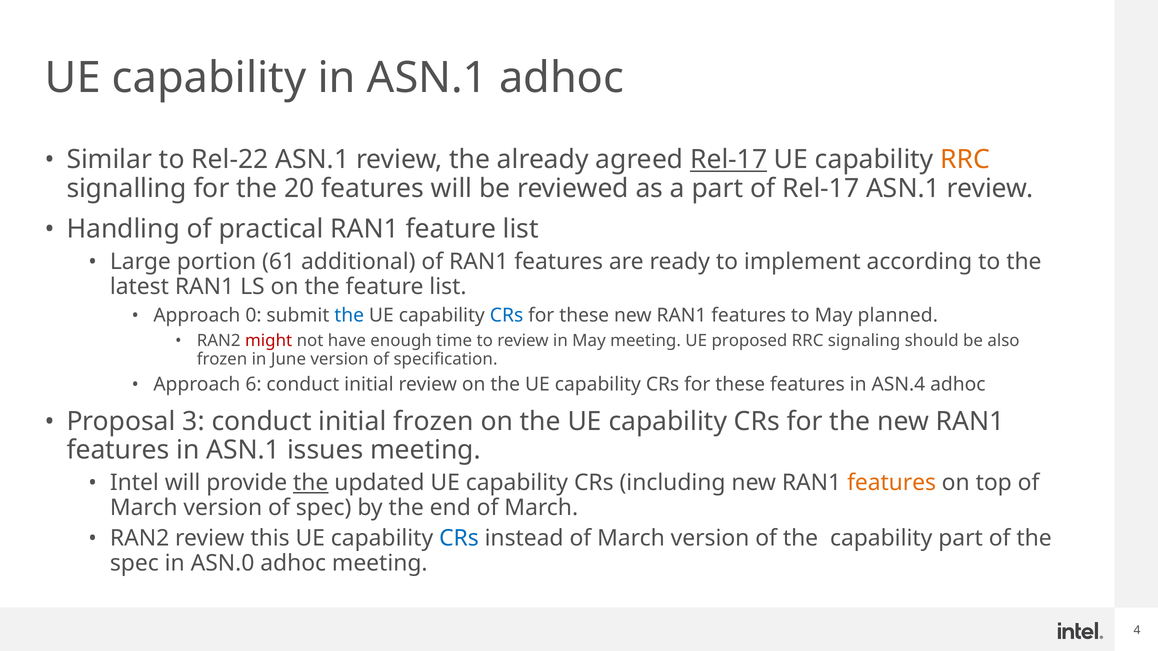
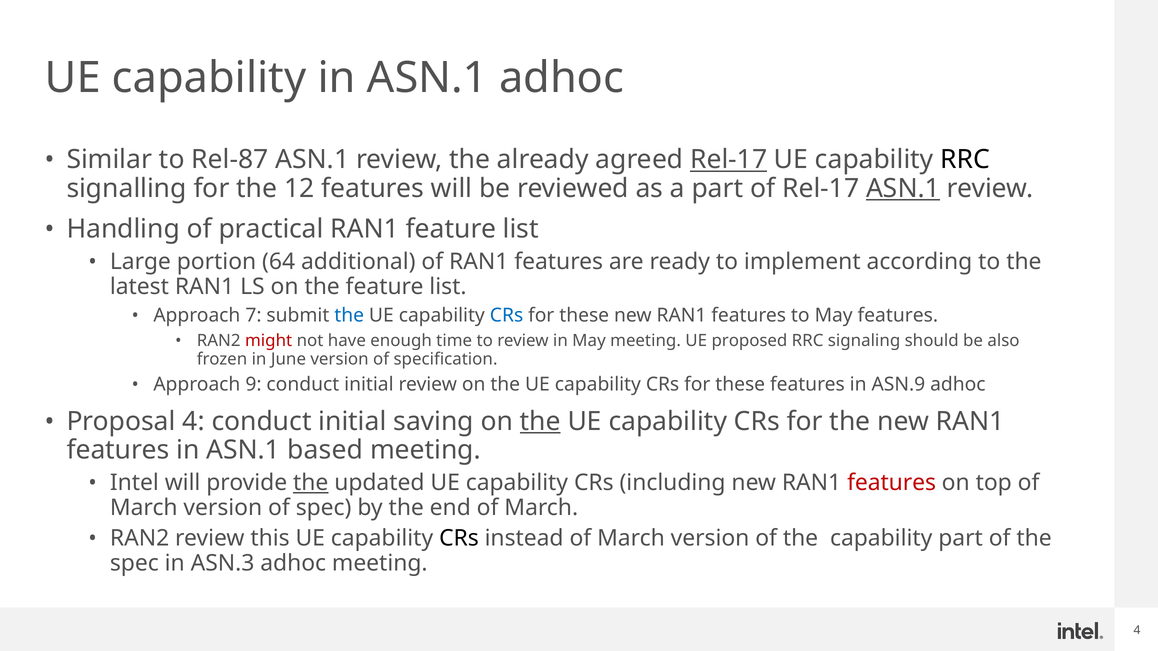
Rel-22: Rel-22 -> Rel-87 (230, 160)
RRC colour: orange -> black (965, 160)
20: 20 -> 12 (299, 188)
ASN.1 underline: none -> present (903, 188)
61: 61 -> 64 (279, 262)
0: 0 -> 7 (253, 315)
May planned: planned -> features (898, 315)
6: 6 -> 9 (253, 385)
ASN.4: ASN.4 -> ASN.9 (898, 385)
Proposal 3: 3 -> 4 (194, 422)
initial frozen: frozen -> saving (434, 422)
the underline: none -> present (540, 422)
issues: issues -> based (325, 450)
features colour: orange -> red (892, 483)
CRs colour: blue -> black (459, 539)
ASN.0: ASN.0 -> ASN.3 (223, 563)
